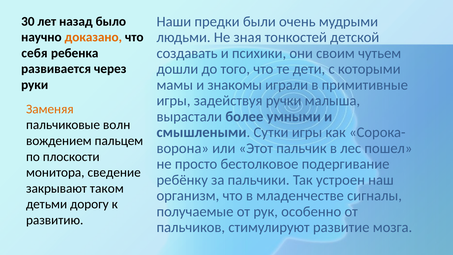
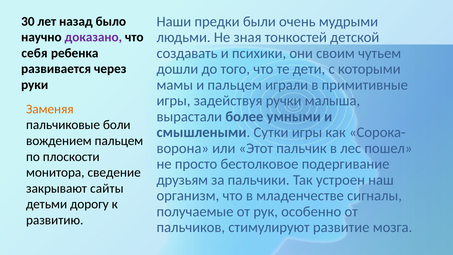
доказано colour: orange -> purple (93, 37)
и знакомы: знакомы -> пальцем (235, 85)
волн: волн -> боли (117, 125)
ребёнку: ребёнку -> друзьям (182, 180)
таком: таком -> сайты (107, 188)
